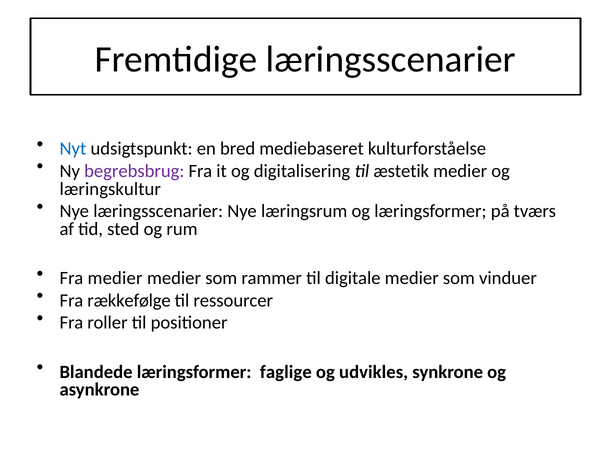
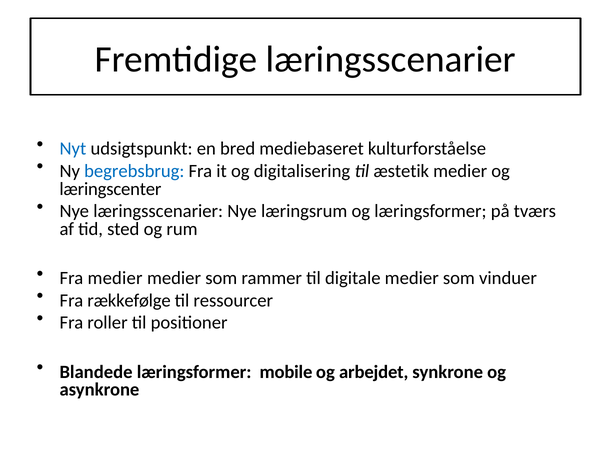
begrebsbrug colour: purple -> blue (134, 171)
læringskultur: læringskultur -> læringscenter (110, 189)
faglige: faglige -> mobile (286, 371)
udvikles: udvikles -> arbejdet (374, 371)
